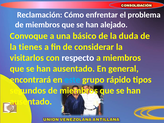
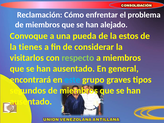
básico: básico -> pueda (85, 36)
duda: duda -> estos (129, 36)
respecto colour: white -> light green (78, 58)
rápido: rápido -> graves (119, 80)
